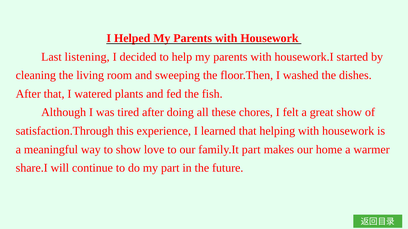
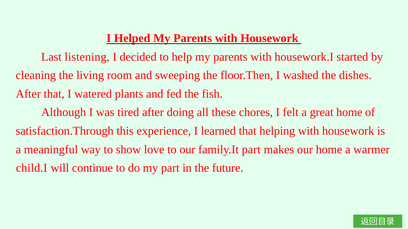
great show: show -> home (349, 113)
share.I: share.I -> child.I (32, 168)
